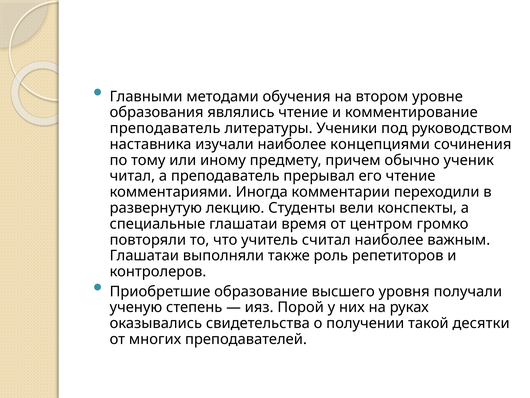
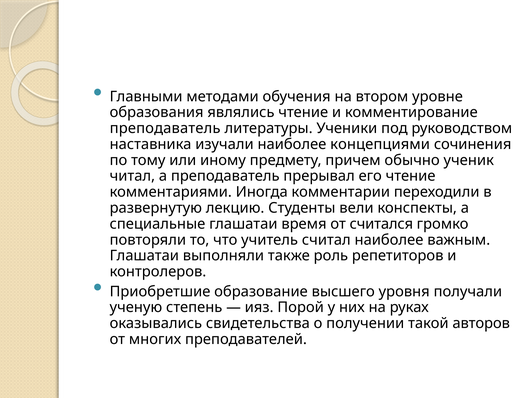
центром: центром -> считался (381, 224)
десятки: десятки -> авторов (481, 323)
